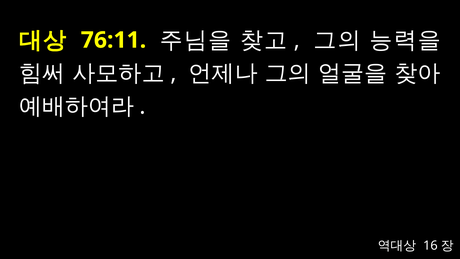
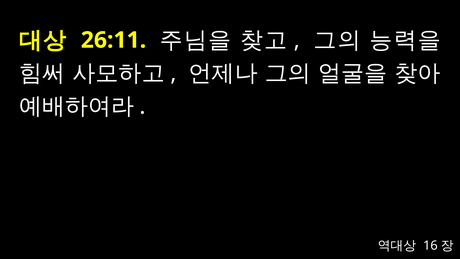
76:11: 76:11 -> 26:11 (113, 40)
